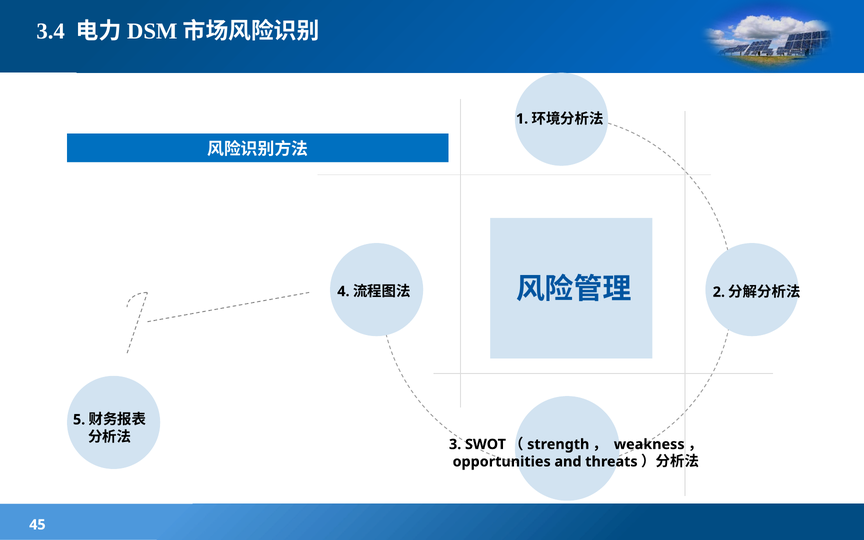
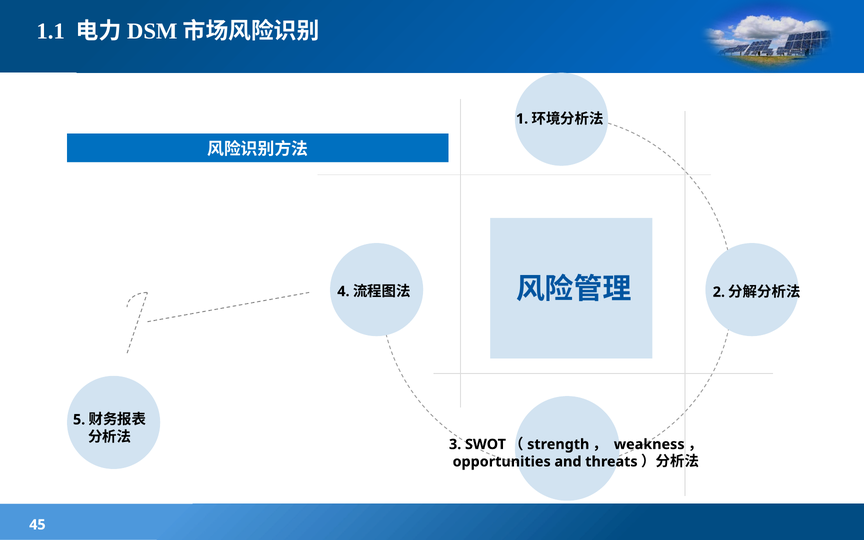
3.4: 3.4 -> 1.1 (51, 31)
